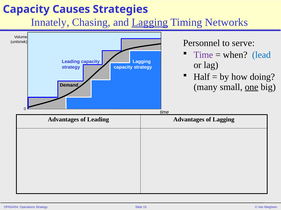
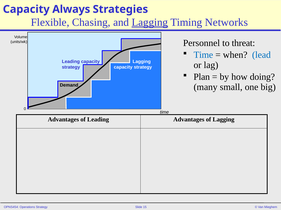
Causes: Causes -> Always (71, 9)
Innately: Innately -> Flexible (50, 22)
serve: serve -> threat (243, 43)
Time colour: purple -> blue (203, 55)
Half: Half -> Plan (202, 77)
one underline: present -> none (252, 87)
